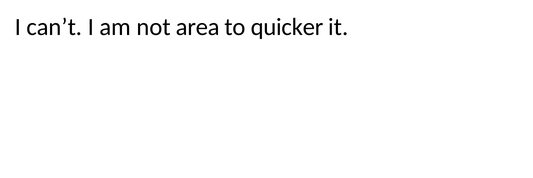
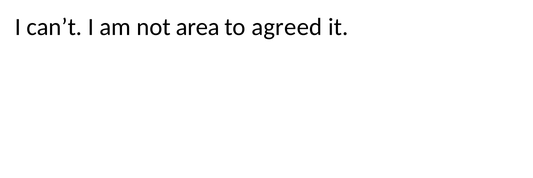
quicker: quicker -> agreed (287, 27)
